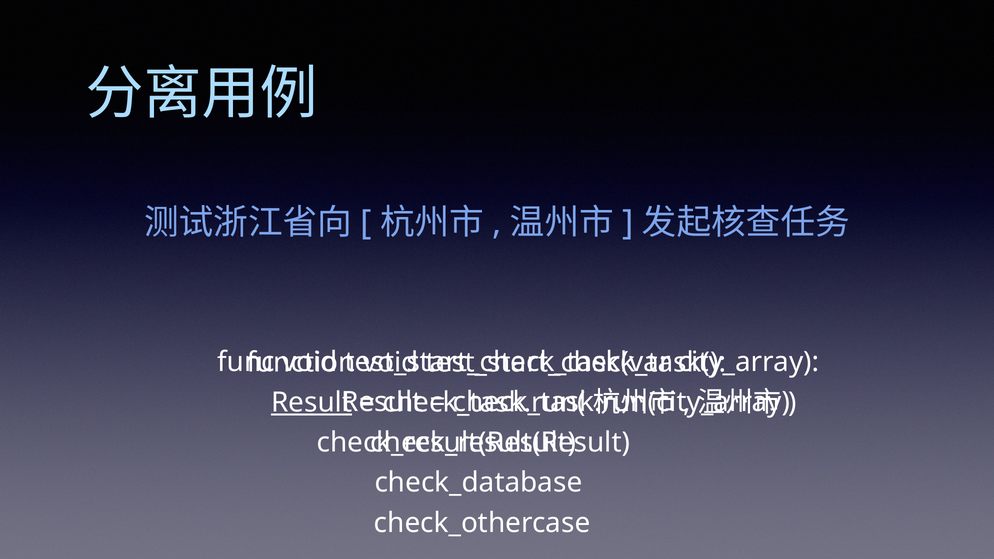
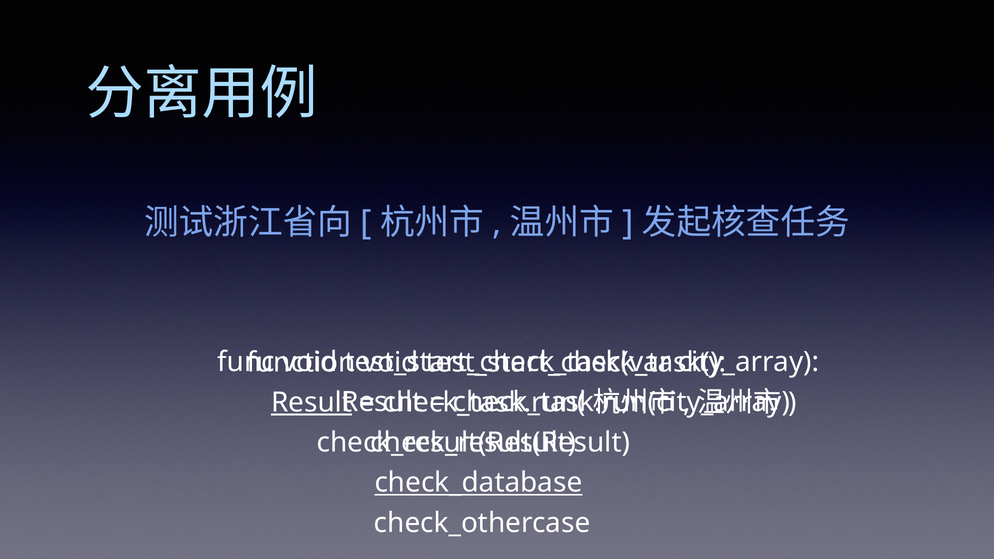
check_database underline: none -> present (478, 483)
